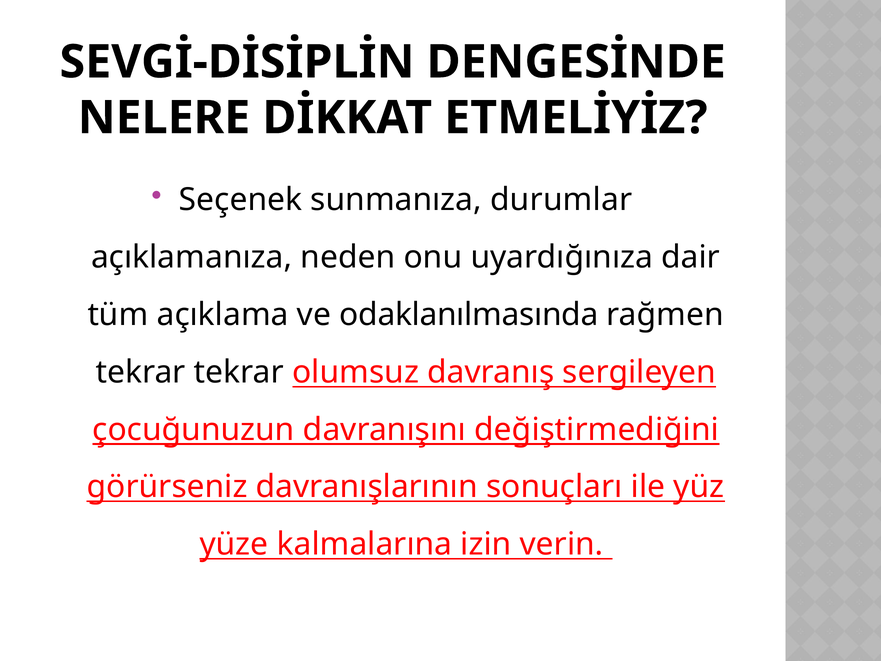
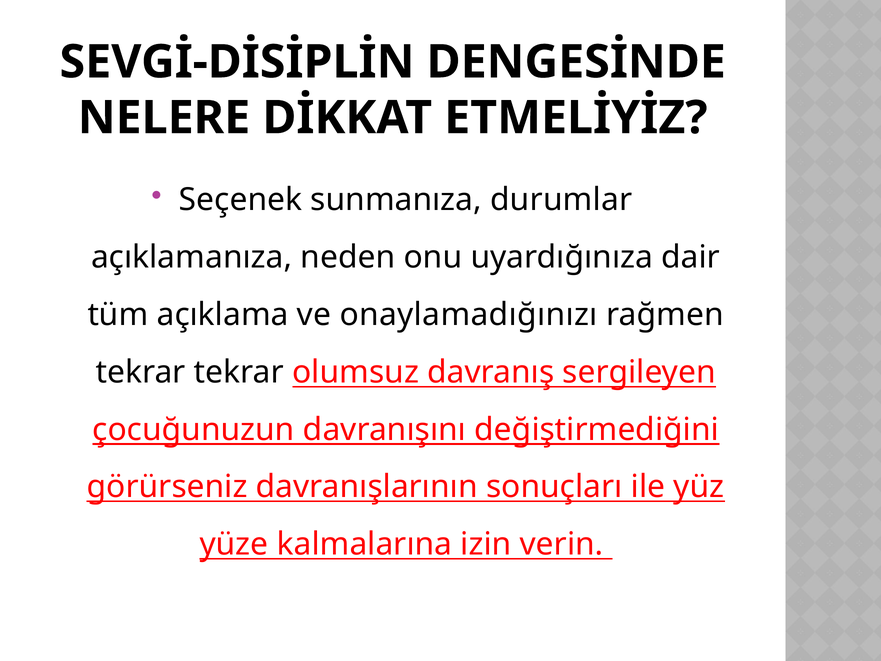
odaklanılmasında: odaklanılmasında -> onaylamadığınızı (469, 315)
